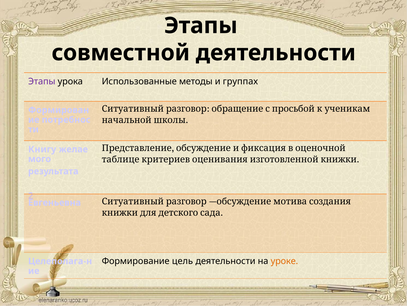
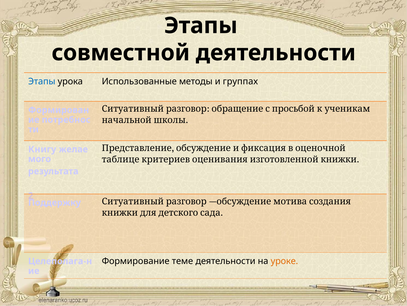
Этапы colour: purple -> blue (42, 81)
Евгеньевна: Евгеньевна -> Поддержку (55, 202)
цель: цель -> теме (182, 261)
